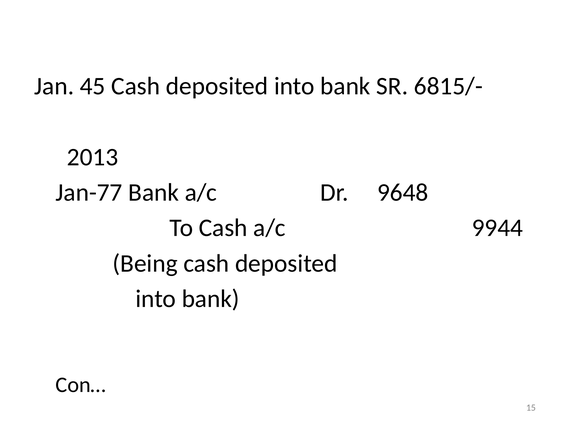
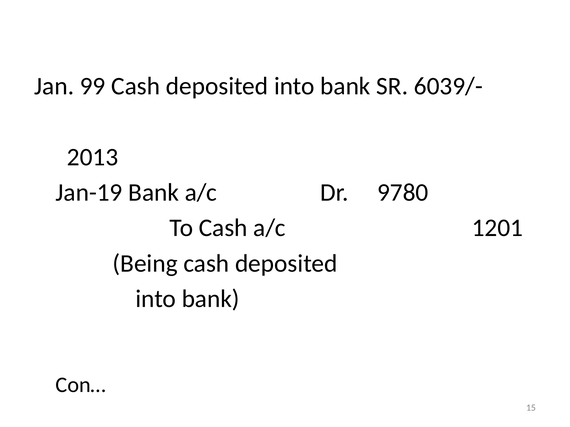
45: 45 -> 99 (93, 86)
6815/-: 6815/- -> 6039/- (448, 86)
Jan-77: Jan-77 -> Jan-19 (89, 193)
9648: 9648 -> 9780 (403, 193)
9944: 9944 -> 1201 (497, 228)
